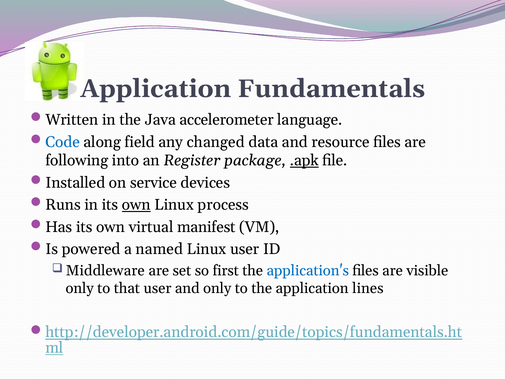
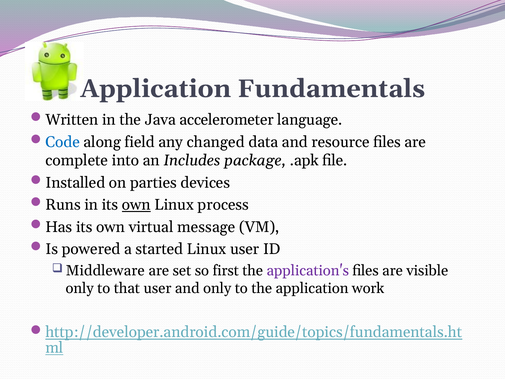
following: following -> complete (77, 160)
Register: Register -> Includes (192, 160)
.apk underline: present -> none (304, 160)
service: service -> parties (153, 183)
manifest: manifest -> message (206, 227)
named: named -> started (159, 249)
application's colour: blue -> purple (308, 270)
lines: lines -> work (368, 288)
